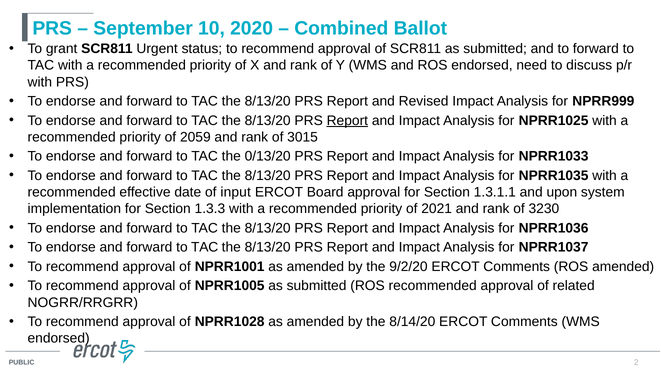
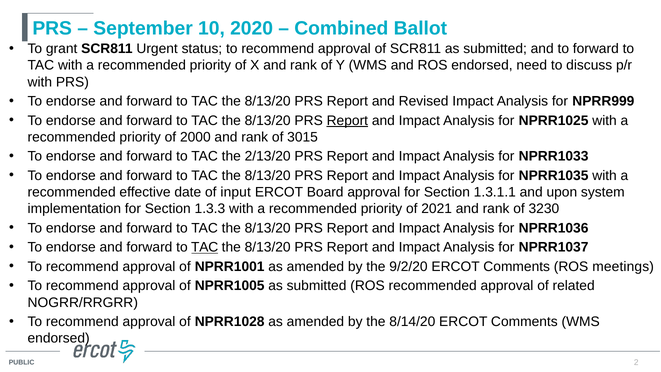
2059: 2059 -> 2000 (195, 137)
0/13/20: 0/13/20 -> 2/13/20 (268, 156)
TAC underline: none -> present (205, 247)
ROS amended: amended -> meetings (623, 266)
